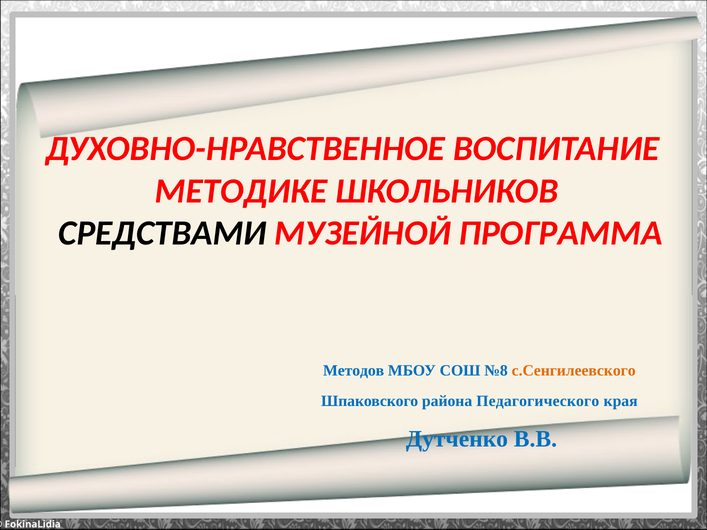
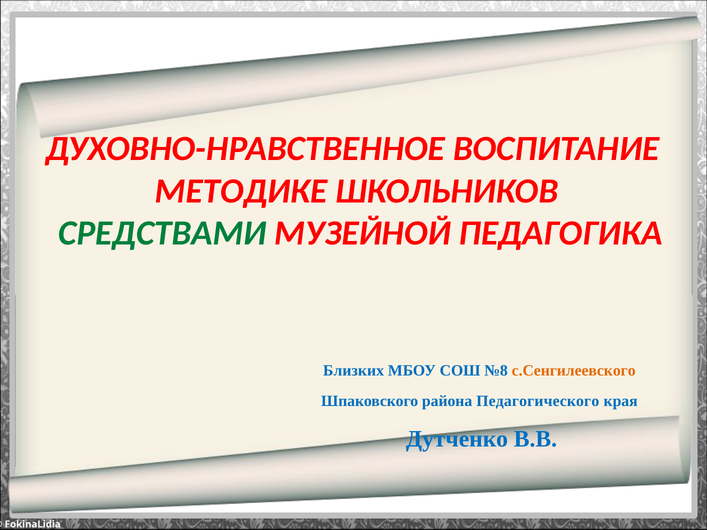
СРЕДСТВАМИ colour: black -> green (162, 233)
ПРОГРАММА: ПРОГРАММА -> ПЕДАГОГИКА (561, 233)
Методов: Методов -> Близких (354, 371)
